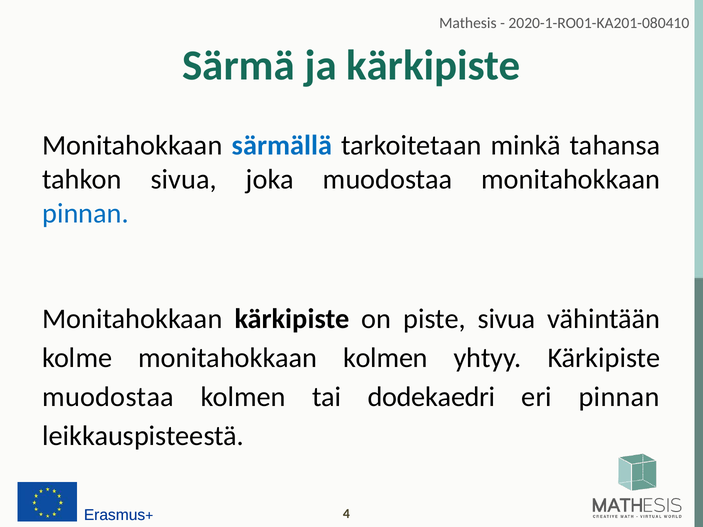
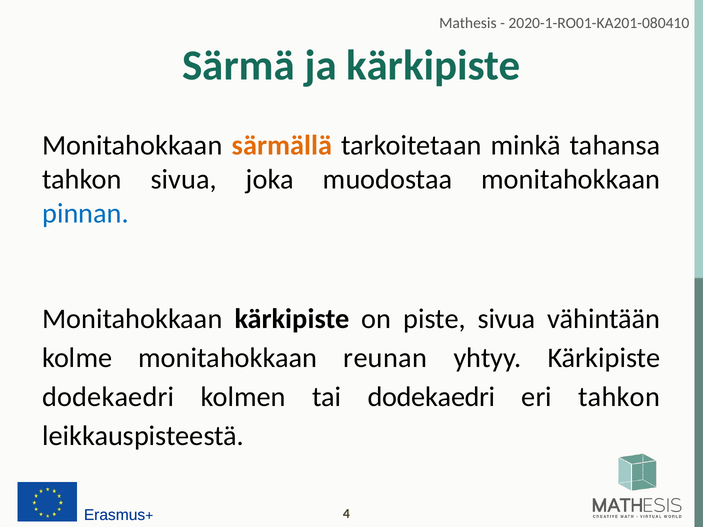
särmällä colour: blue -> orange (282, 146)
monitahokkaan kolmen: kolmen -> reunan (385, 358)
muodostaa: muodostaa -> dodekaedri (108, 397)
eri pinnan: pinnan -> tahkon (619, 397)
